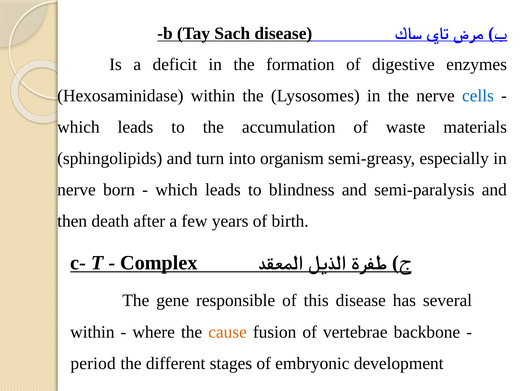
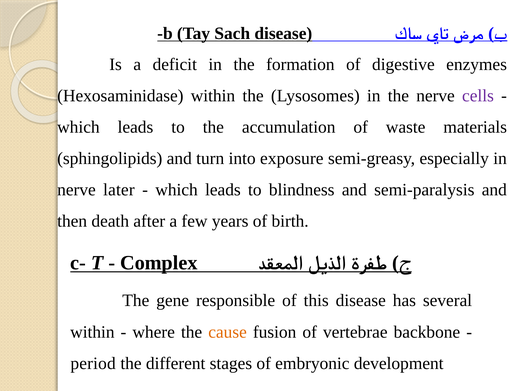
cells colour: blue -> purple (478, 96)
organism: organism -> exposure (292, 158)
born: born -> later (119, 190)
